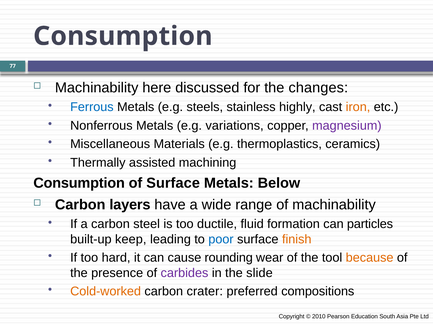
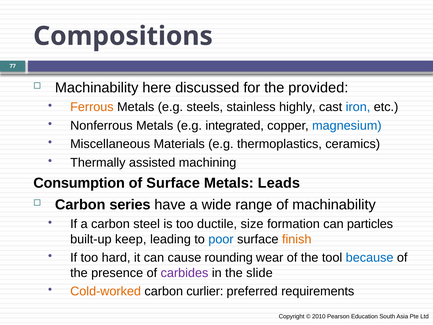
Consumption: Consumption -> Compositions (123, 36)
changes: changes -> provided (318, 88)
Ferrous colour: blue -> orange (92, 107)
iron colour: orange -> blue (358, 107)
variations: variations -> integrated (235, 125)
magnesium colour: purple -> blue (347, 125)
Below: Below -> Leads (279, 183)
layers: layers -> series (130, 205)
fluid: fluid -> size (252, 224)
because colour: orange -> blue (370, 258)
crater: crater -> curlier (205, 291)
compositions: compositions -> requirements (318, 291)
